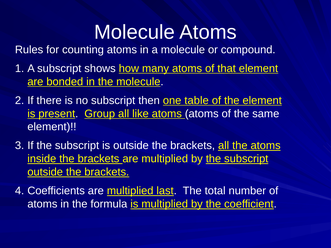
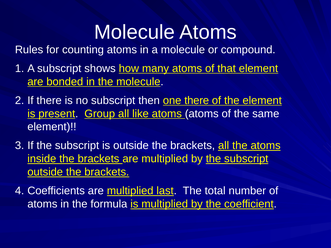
one table: table -> there (197, 100)
